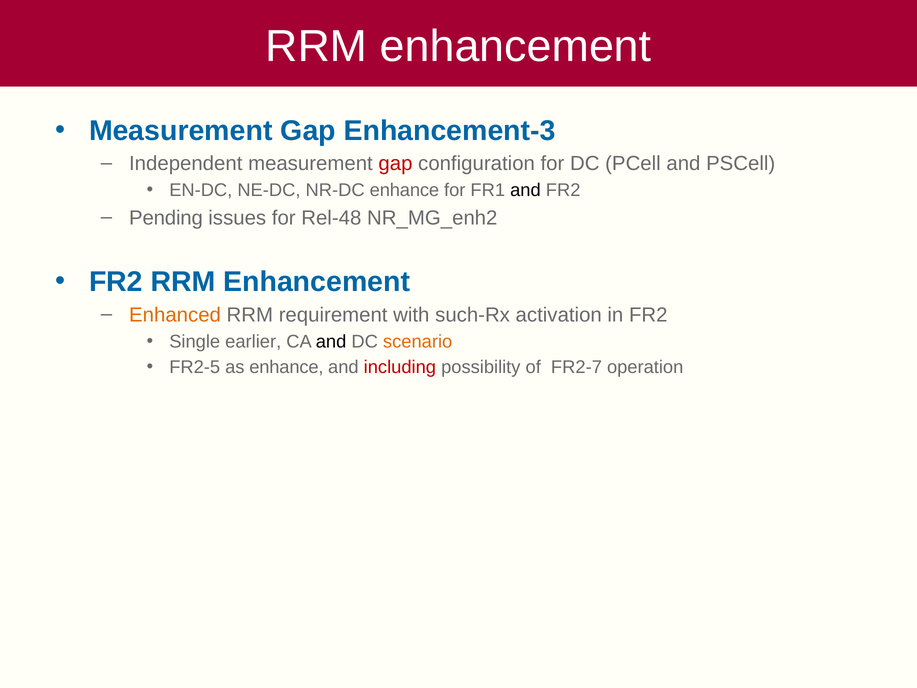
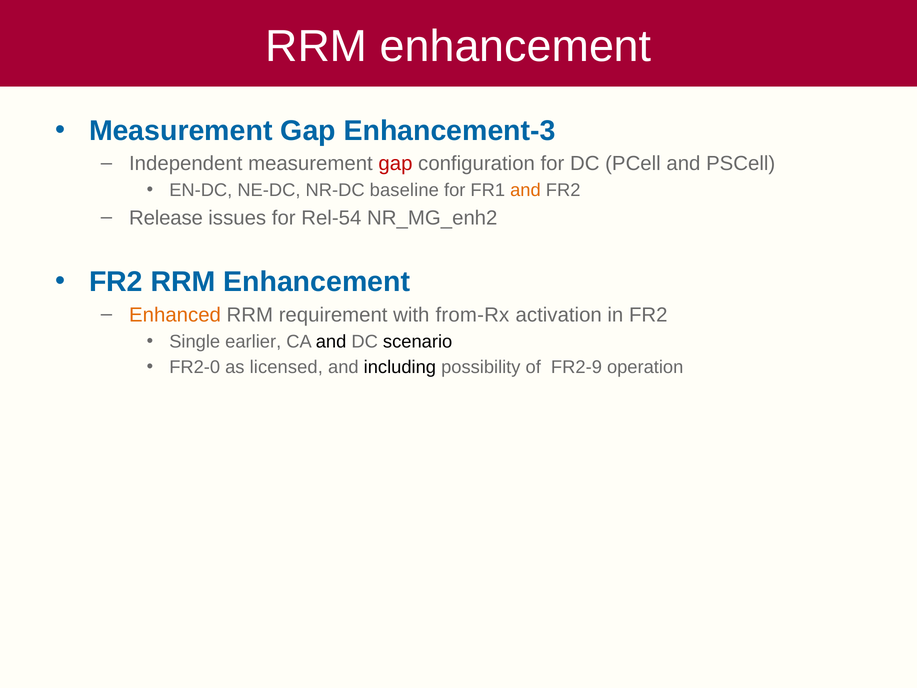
NR-DC enhance: enhance -> baseline (404, 190)
and colour: black -> orange (525, 190)
Pending: Pending -> Release (166, 218)
Rel-48: Rel-48 -> Rel-54 (331, 218)
such-Rx: such-Rx -> from-Rx (472, 315)
scenario colour: orange -> black (418, 341)
FR2-5: FR2-5 -> FR2-0 (195, 367)
as enhance: enhance -> licensed (286, 367)
including colour: red -> black (400, 367)
FR2-7: FR2-7 -> FR2-9 (576, 367)
